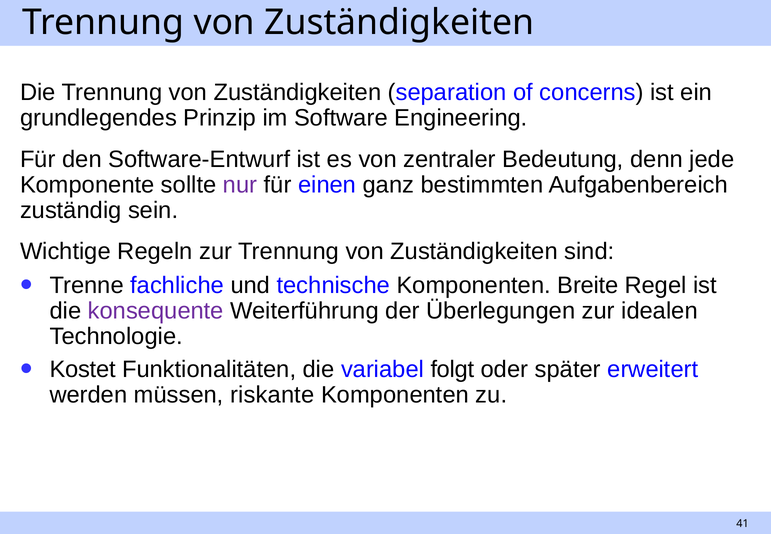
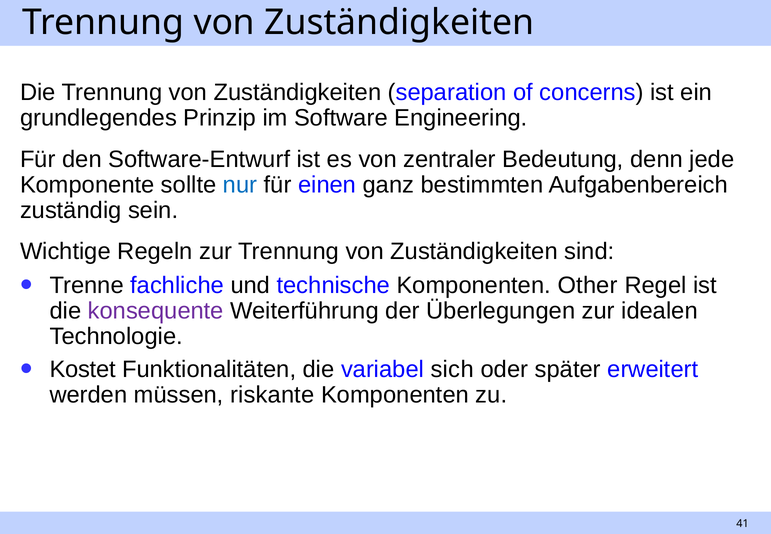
nur colour: purple -> blue (240, 185)
Breite: Breite -> Other (588, 285)
folgt: folgt -> sich (452, 369)
